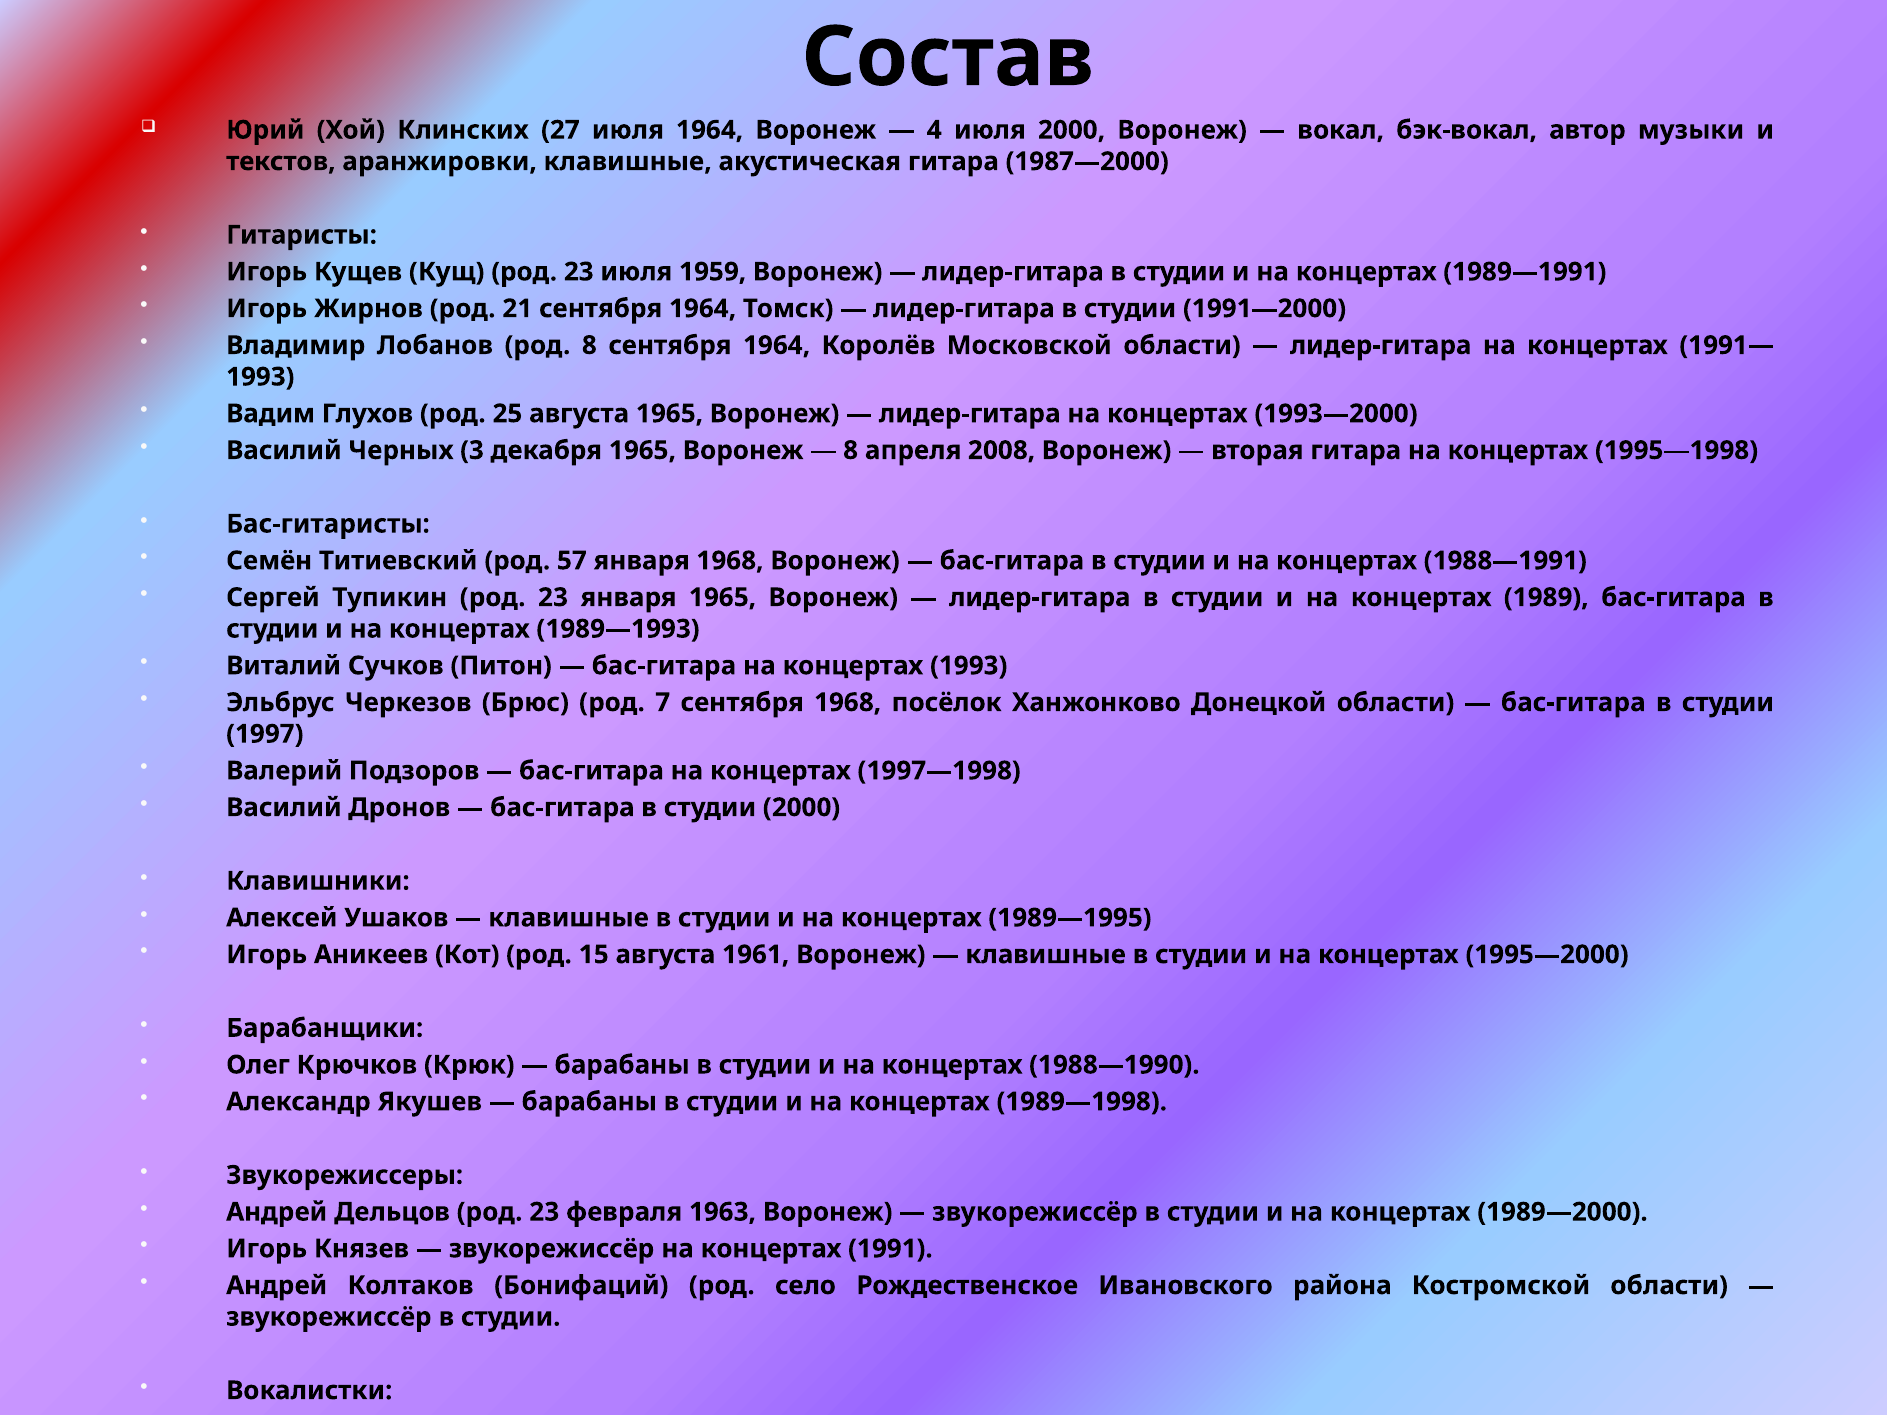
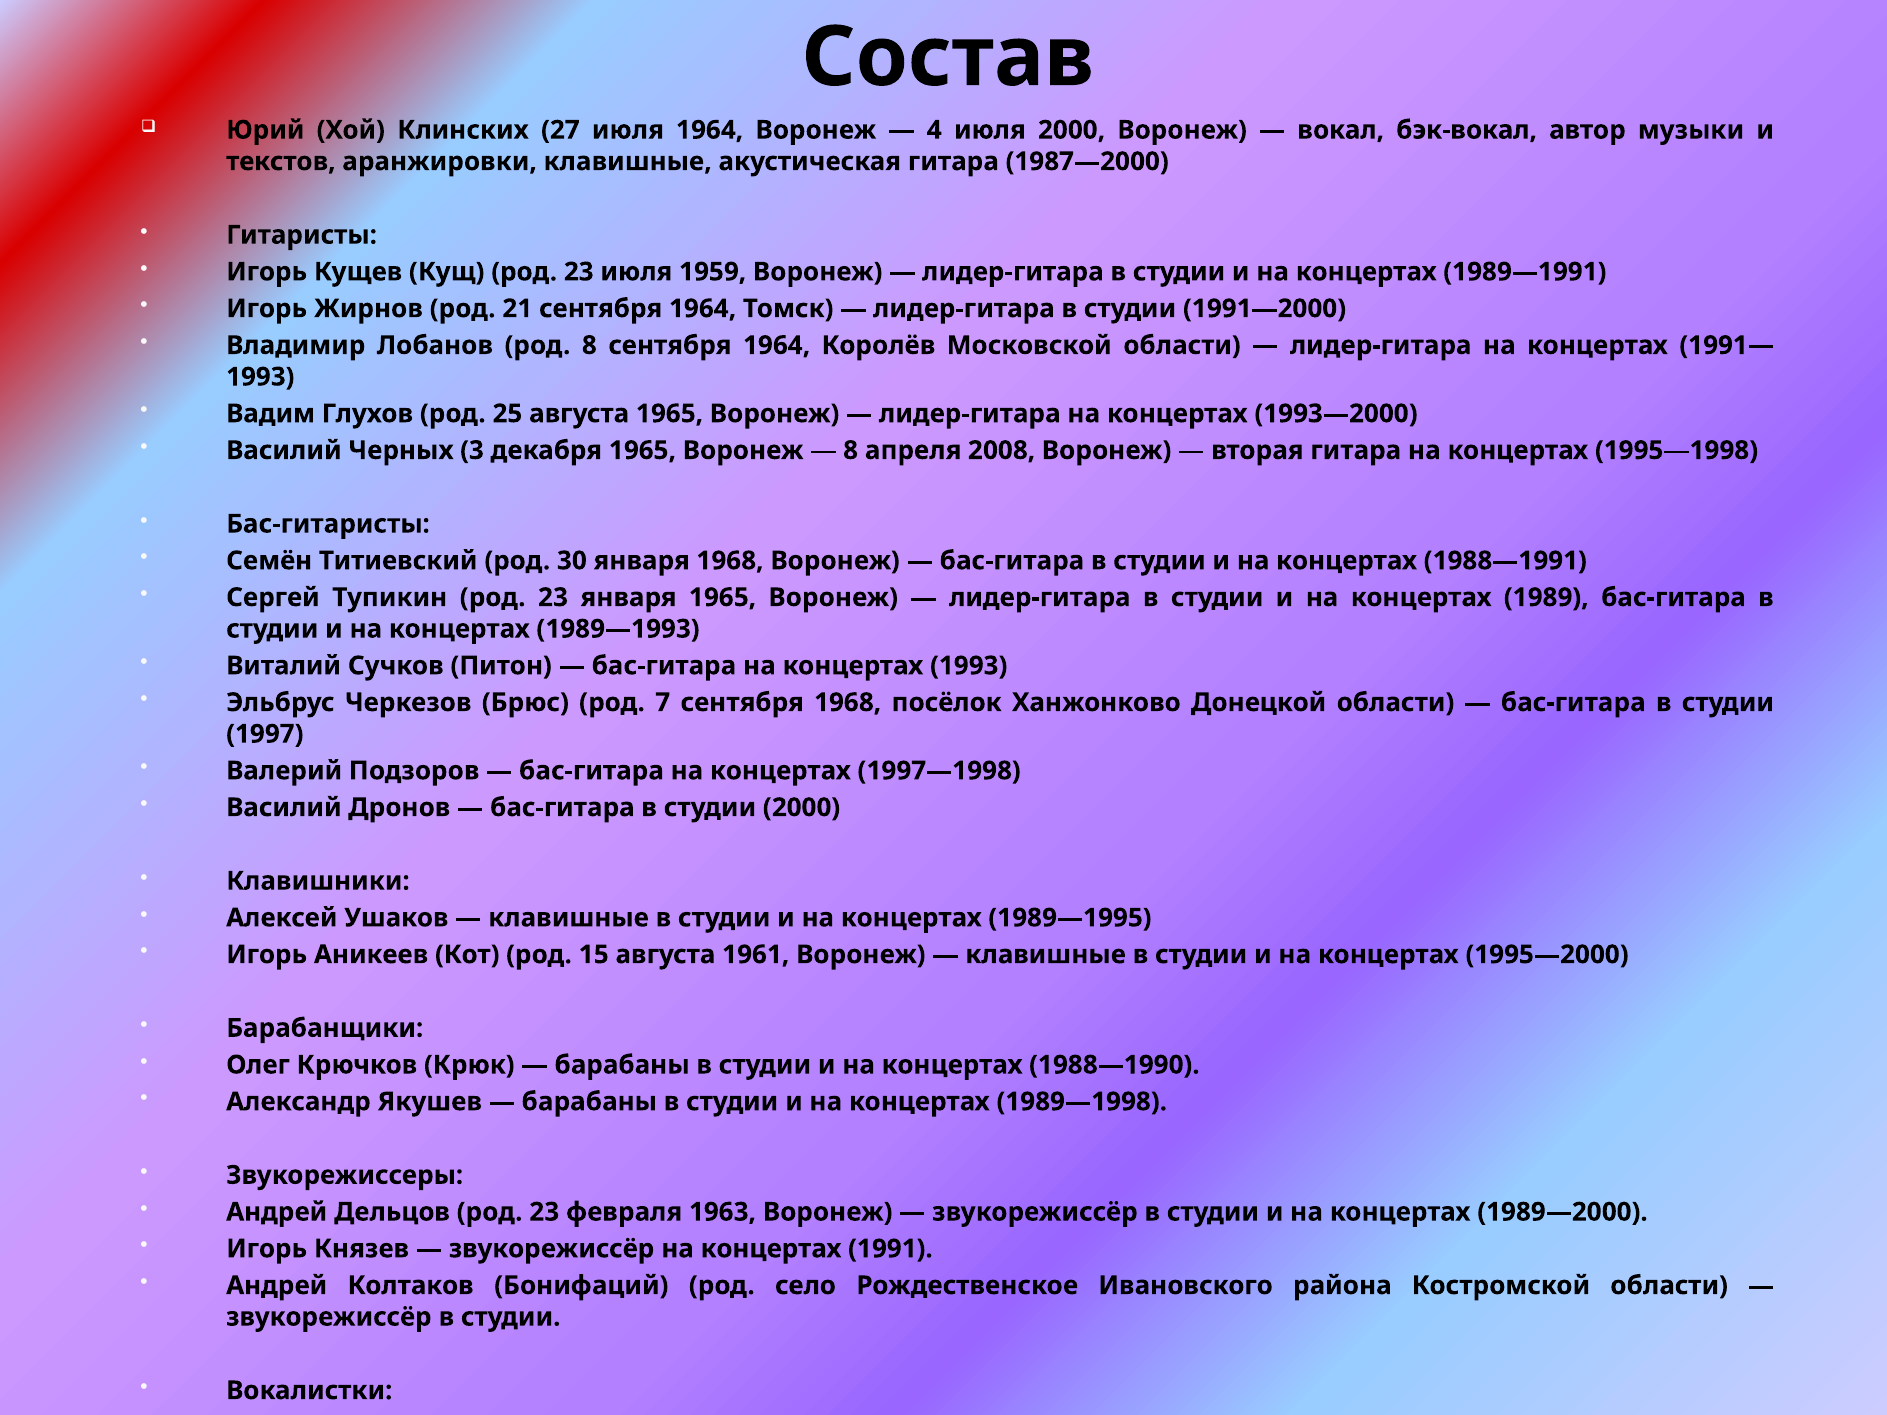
57: 57 -> 30 (572, 561)
